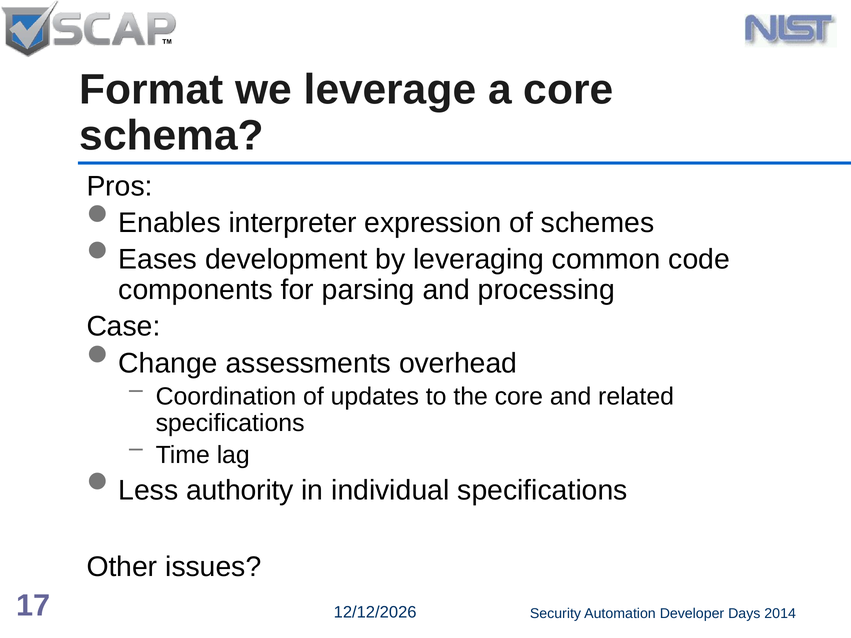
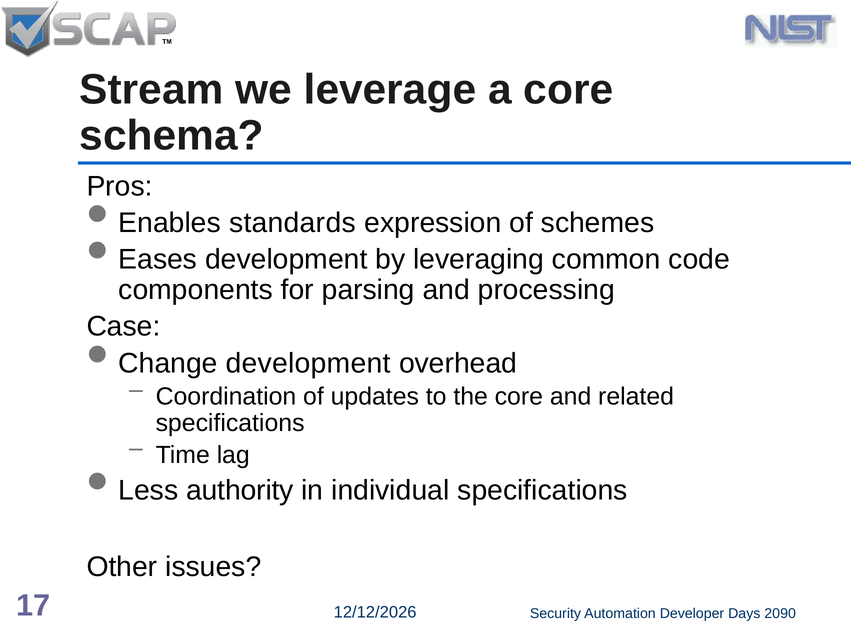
Format: Format -> Stream (151, 90)
interpreter: interpreter -> standards (293, 223)
Change assessments: assessments -> development (308, 363)
2014: 2014 -> 2090 (780, 614)
